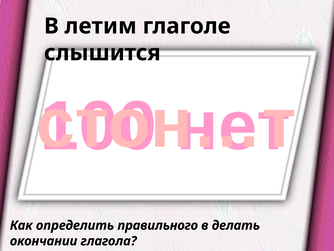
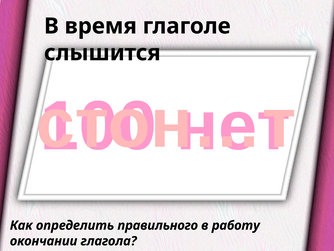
летим: летим -> время (101, 26)
делать: делать -> работу (236, 225)
